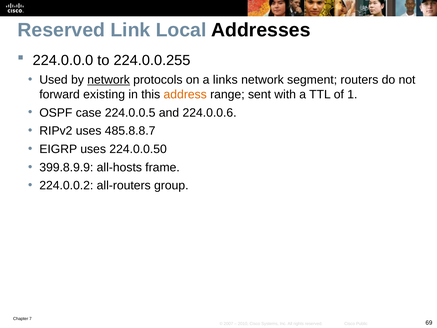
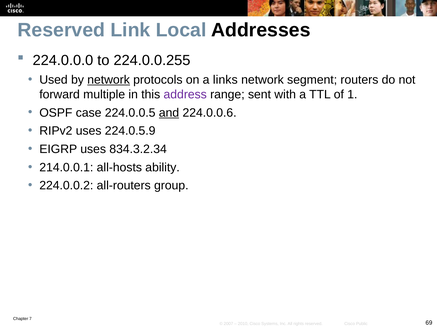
existing: existing -> multiple (104, 94)
address colour: orange -> purple (185, 94)
and underline: none -> present (169, 113)
485.8.8.7: 485.8.8.7 -> 224.0.5.9 (130, 131)
224.0.0.50: 224.0.0.50 -> 834.3.2.34 (138, 149)
399.8.9.9: 399.8.9.9 -> 214.0.0.1 (66, 167)
frame: frame -> ability (163, 167)
